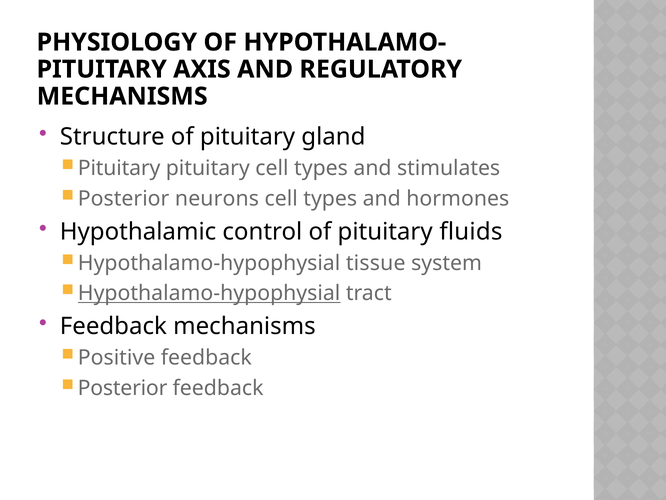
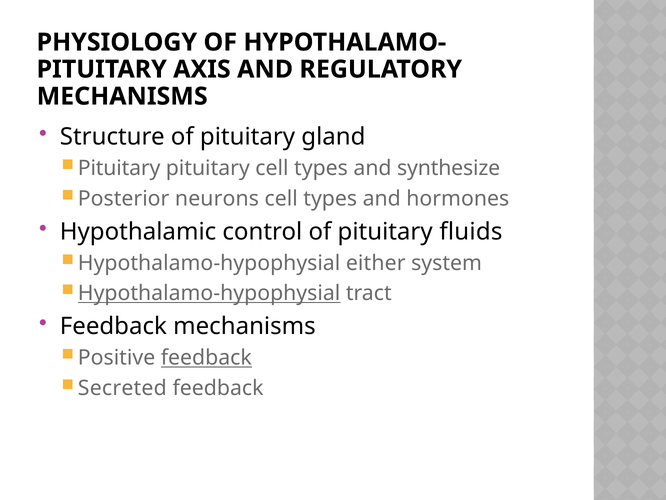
stimulates: stimulates -> synthesize (449, 168)
tissue: tissue -> either (376, 263)
feedback underline: none -> present (206, 358)
Posterior: Posterior -> Secreted (122, 388)
